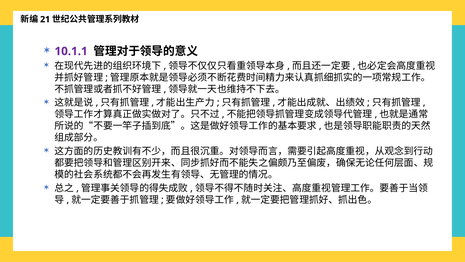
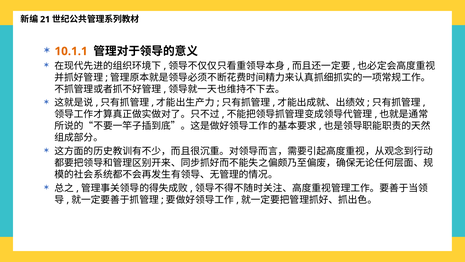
10.1.1 colour: purple -> orange (71, 51)
